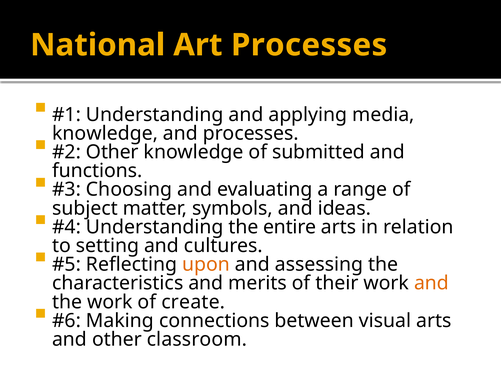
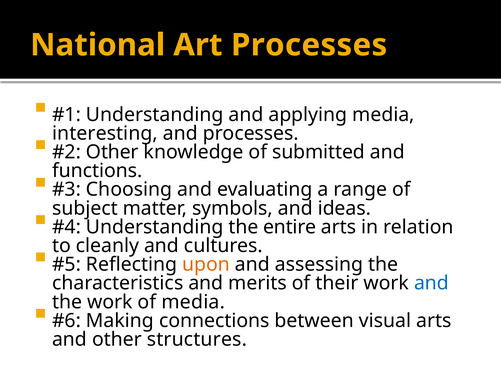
knowledge: knowledge -> interesting (105, 133)
setting: setting -> cleanly (107, 246)
and colour: orange -> blue (431, 283)
of create: create -> media (193, 302)
classroom: classroom -> structures (197, 339)
